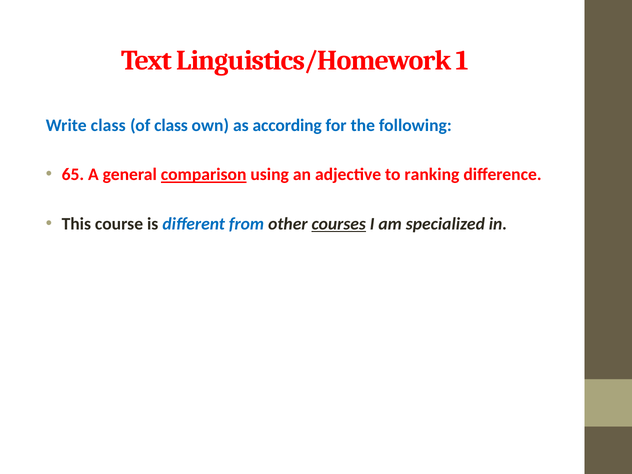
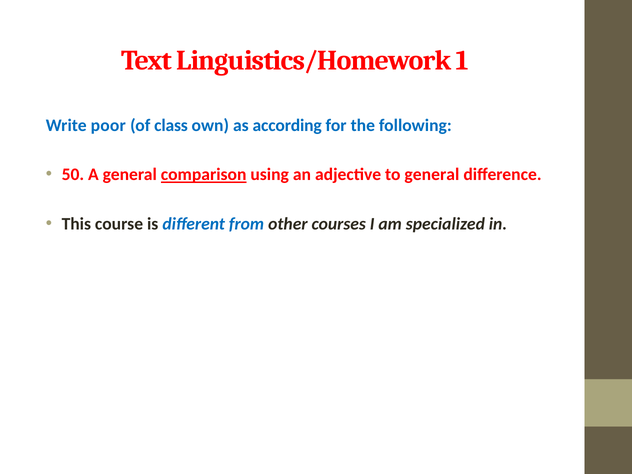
Write class: class -> poor (108, 126)
65: 65 -> 50 (73, 175)
to ranking: ranking -> general (432, 175)
courses underline: present -> none (339, 224)
